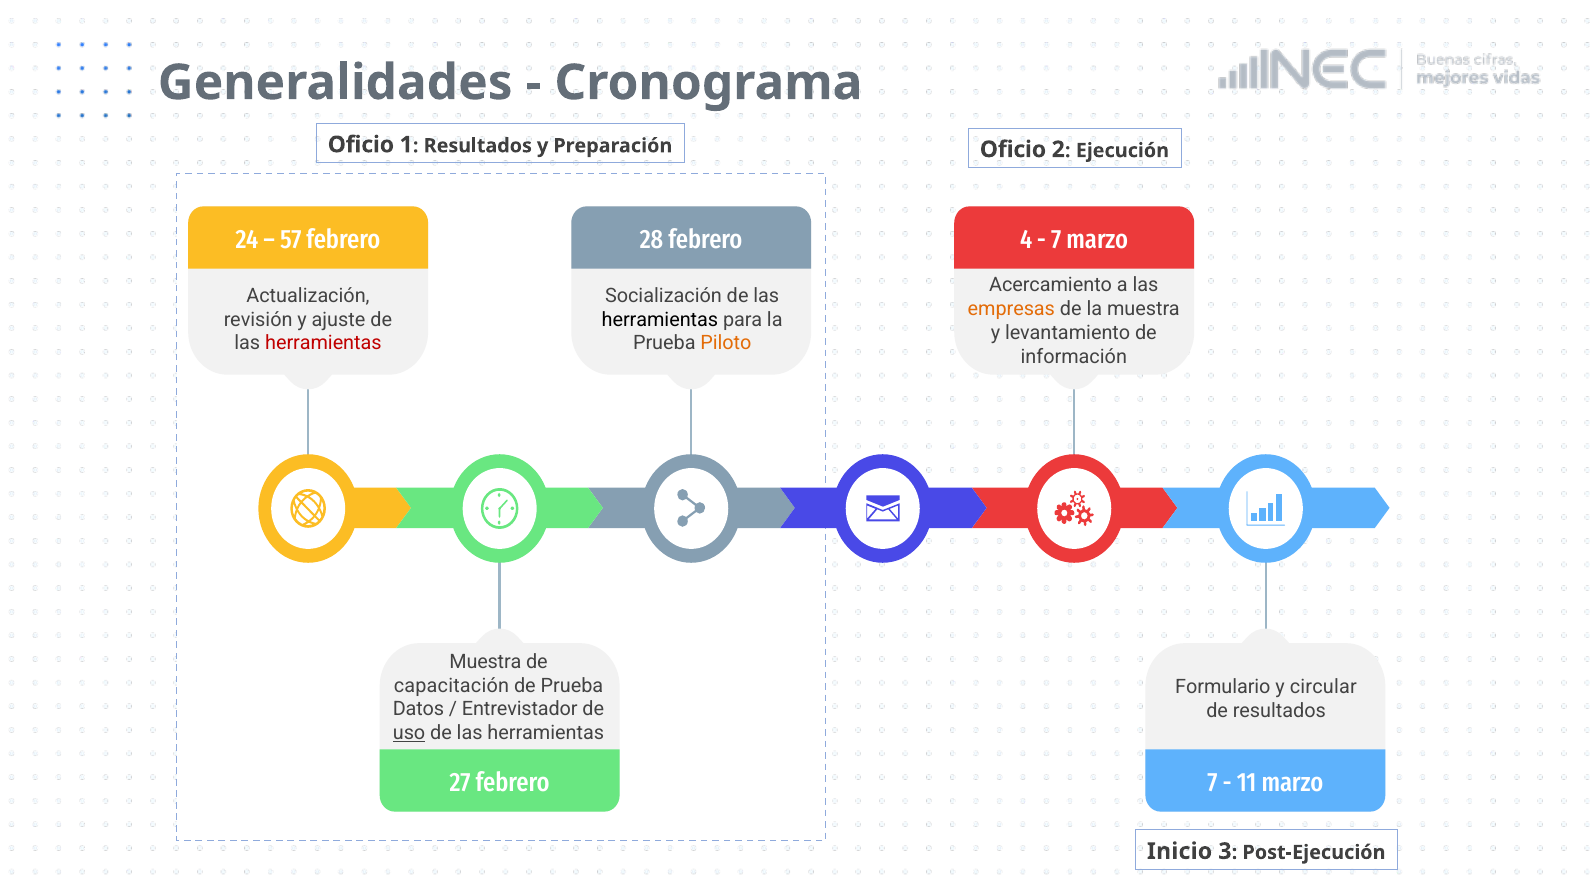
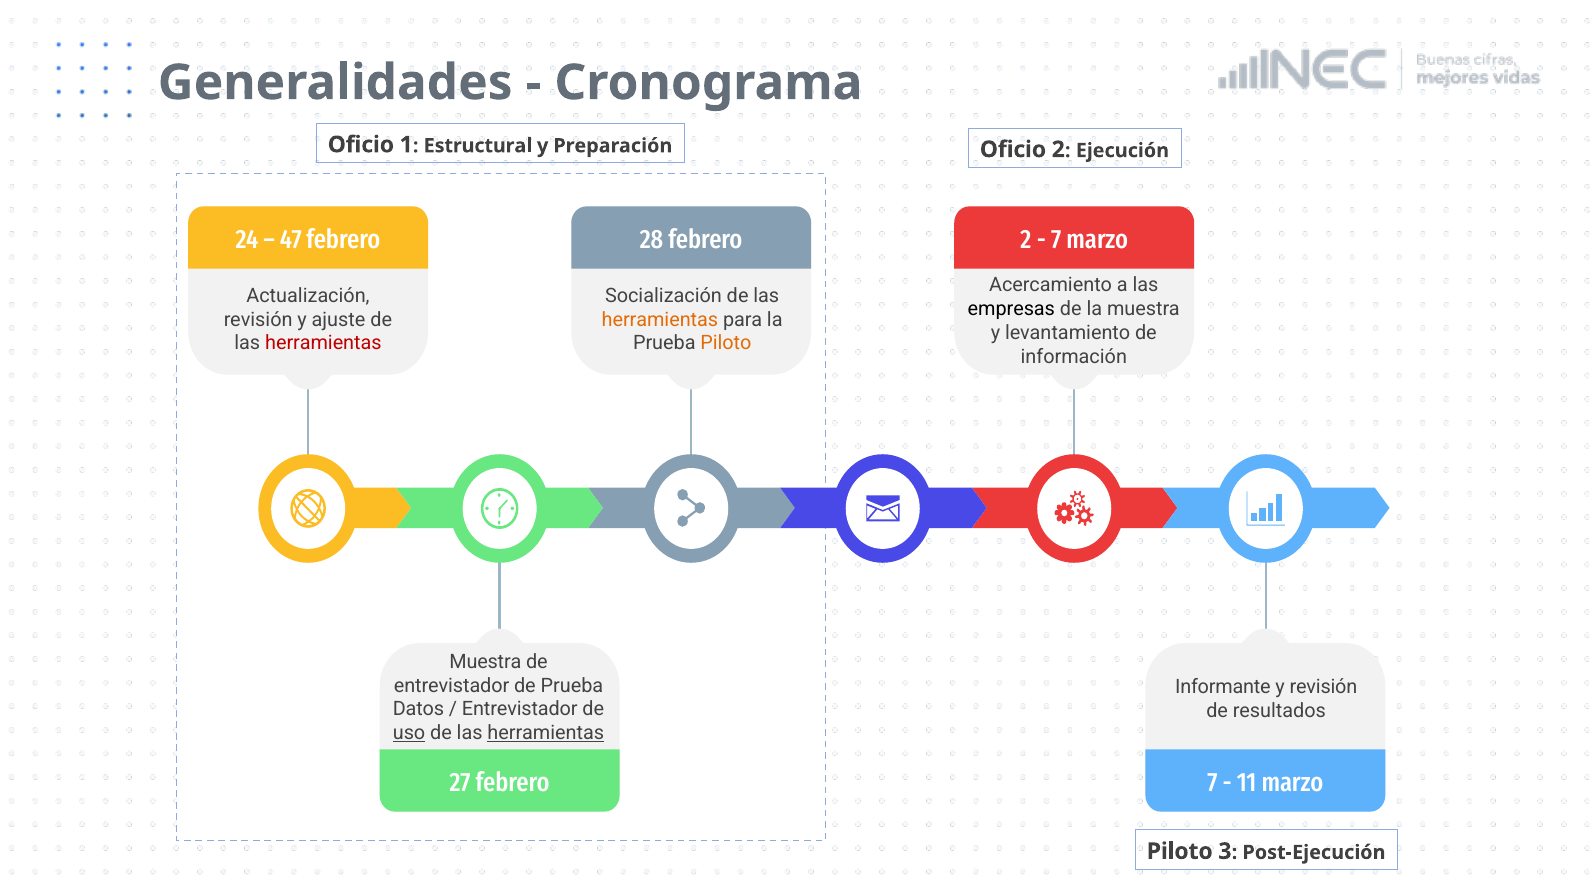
1 Resultados: Resultados -> Estructural (478, 146)
57: 57 -> 47 (291, 240)
febrero 4: 4 -> 2 (1026, 240)
empresas colour: orange -> black (1011, 309)
herramientas colour: black -> orange (660, 320)
capacitación: capacitación -> entrevistador (452, 686)
Formulario: Formulario -> Informante (1223, 687)
y circular: circular -> revisión (1323, 687)
herramientas underline: none -> present (546, 733)
Inicio: Inicio -> Piloto (1180, 852)
